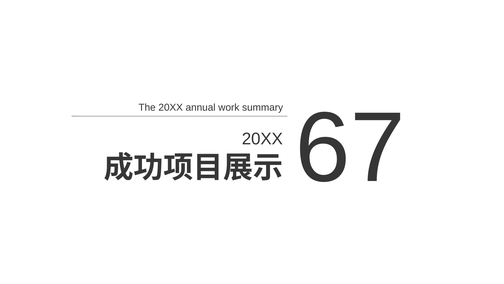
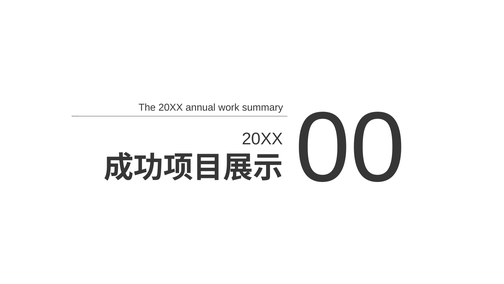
67: 67 -> 00 (350, 148)
